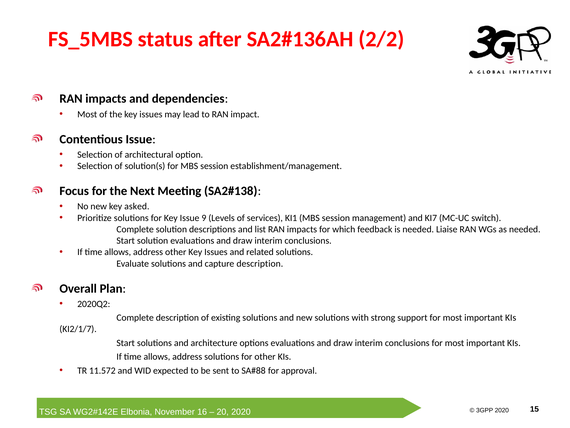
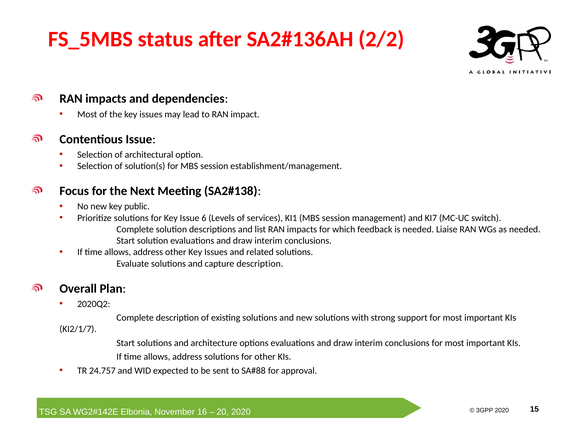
asked: asked -> public (137, 206)
9: 9 -> 6 (204, 218)
11.572: 11.572 -> 24.757 (102, 370)
